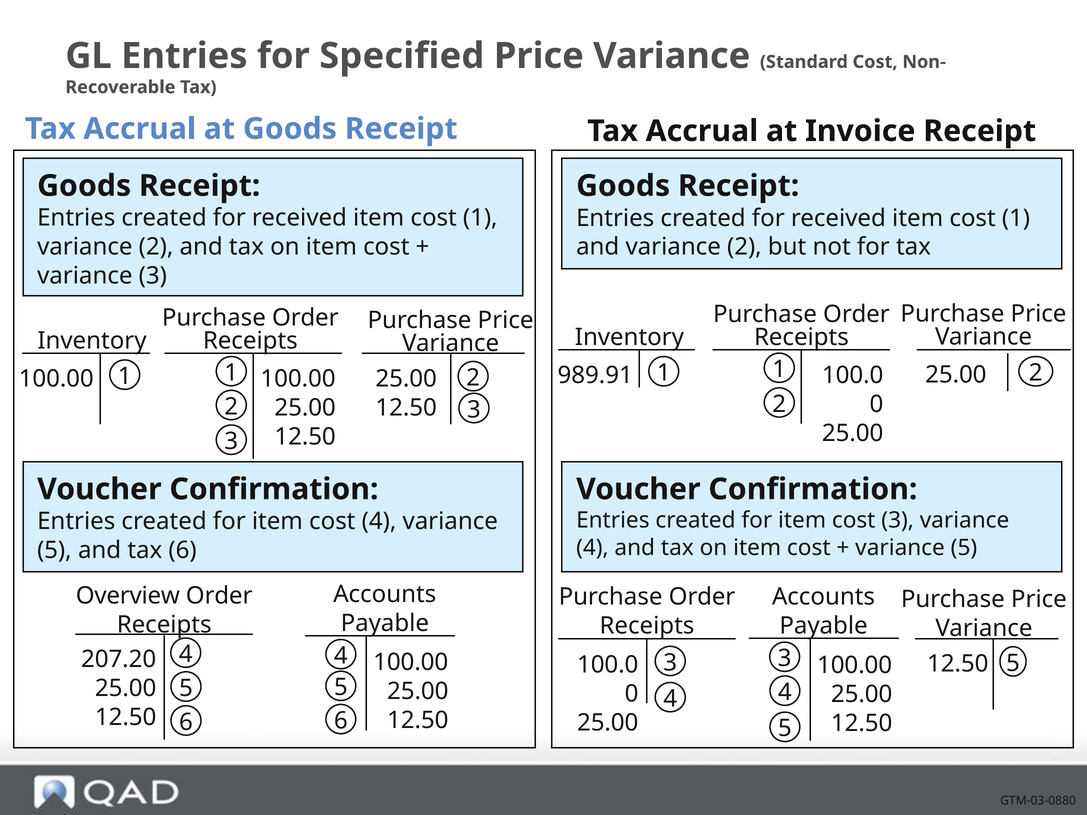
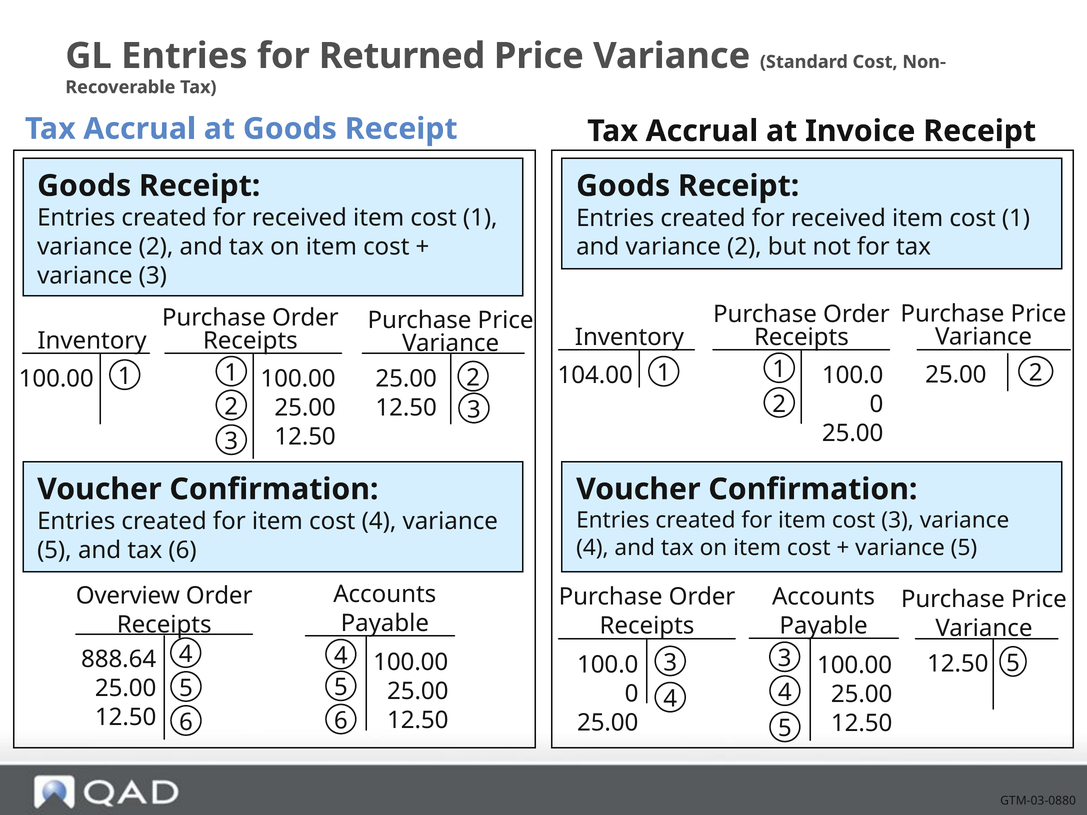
Specified: Specified -> Returned (402, 56)
989.91: 989.91 -> 104.00 (595, 375)
207.20: 207.20 -> 888.64 (119, 660)
